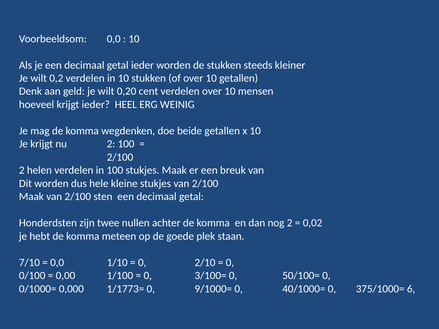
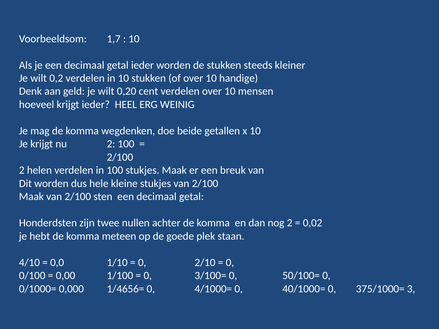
Voorbeeldsom 0,0: 0,0 -> 1,7 (114, 39)
10 getallen: getallen -> handige (239, 78)
7/10: 7/10 -> 4/10 (29, 263)
1/1773=: 1/1773= -> 1/4656= (125, 289)
9/1000=: 9/1000= -> 4/1000= (213, 289)
6: 6 -> 3 (411, 289)
